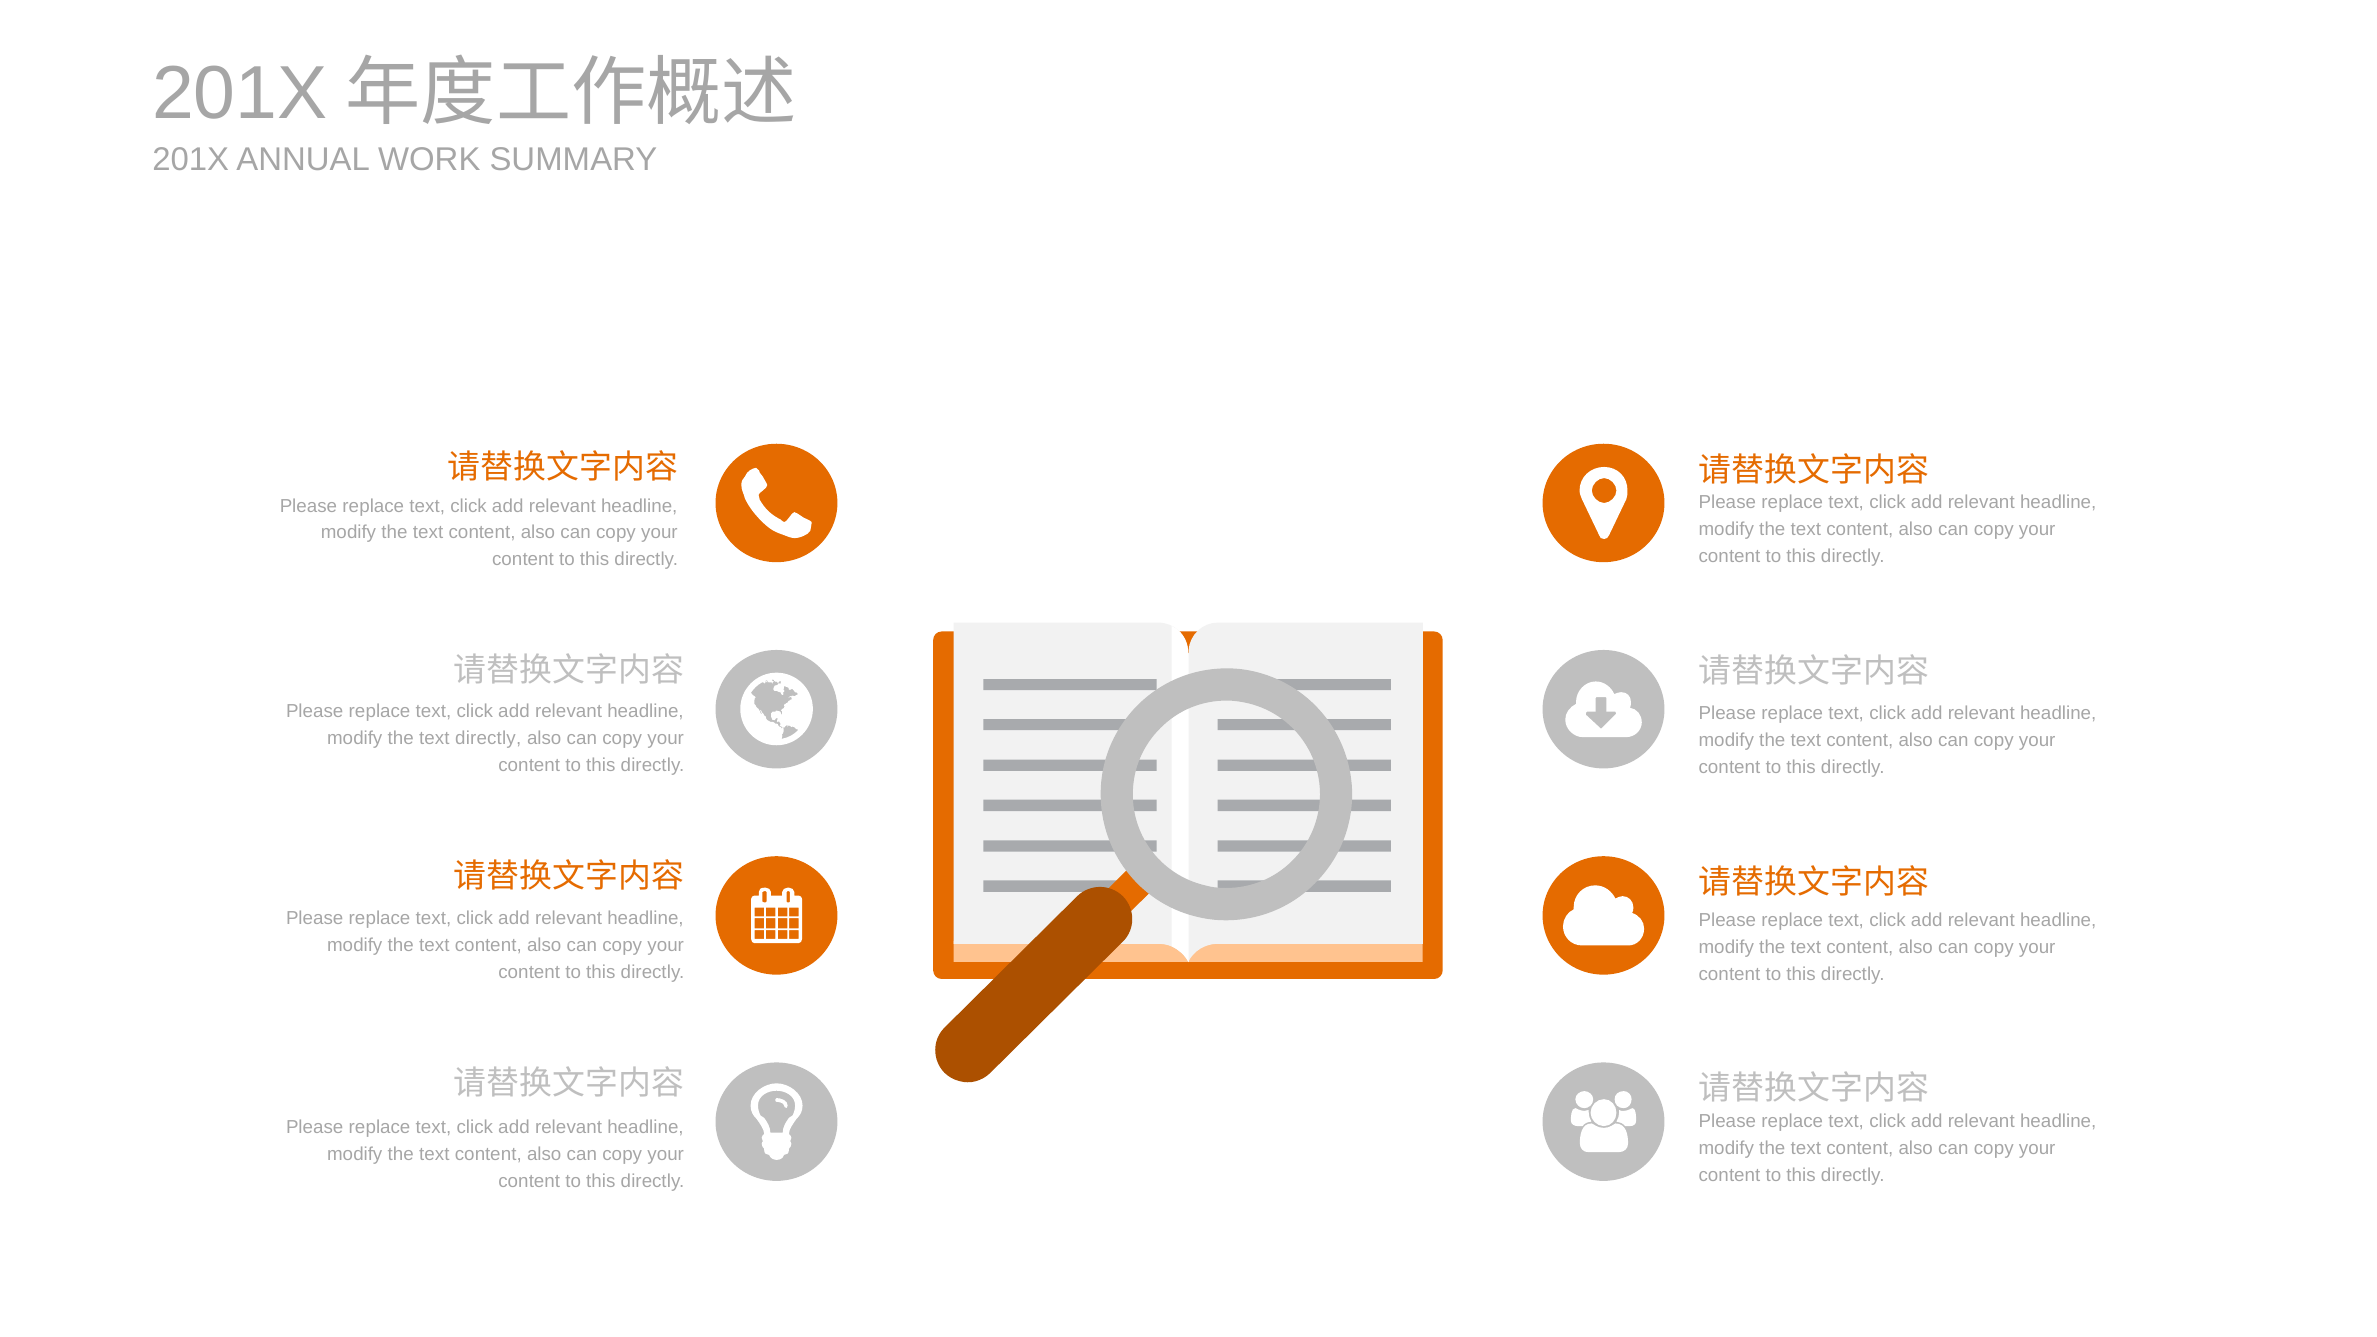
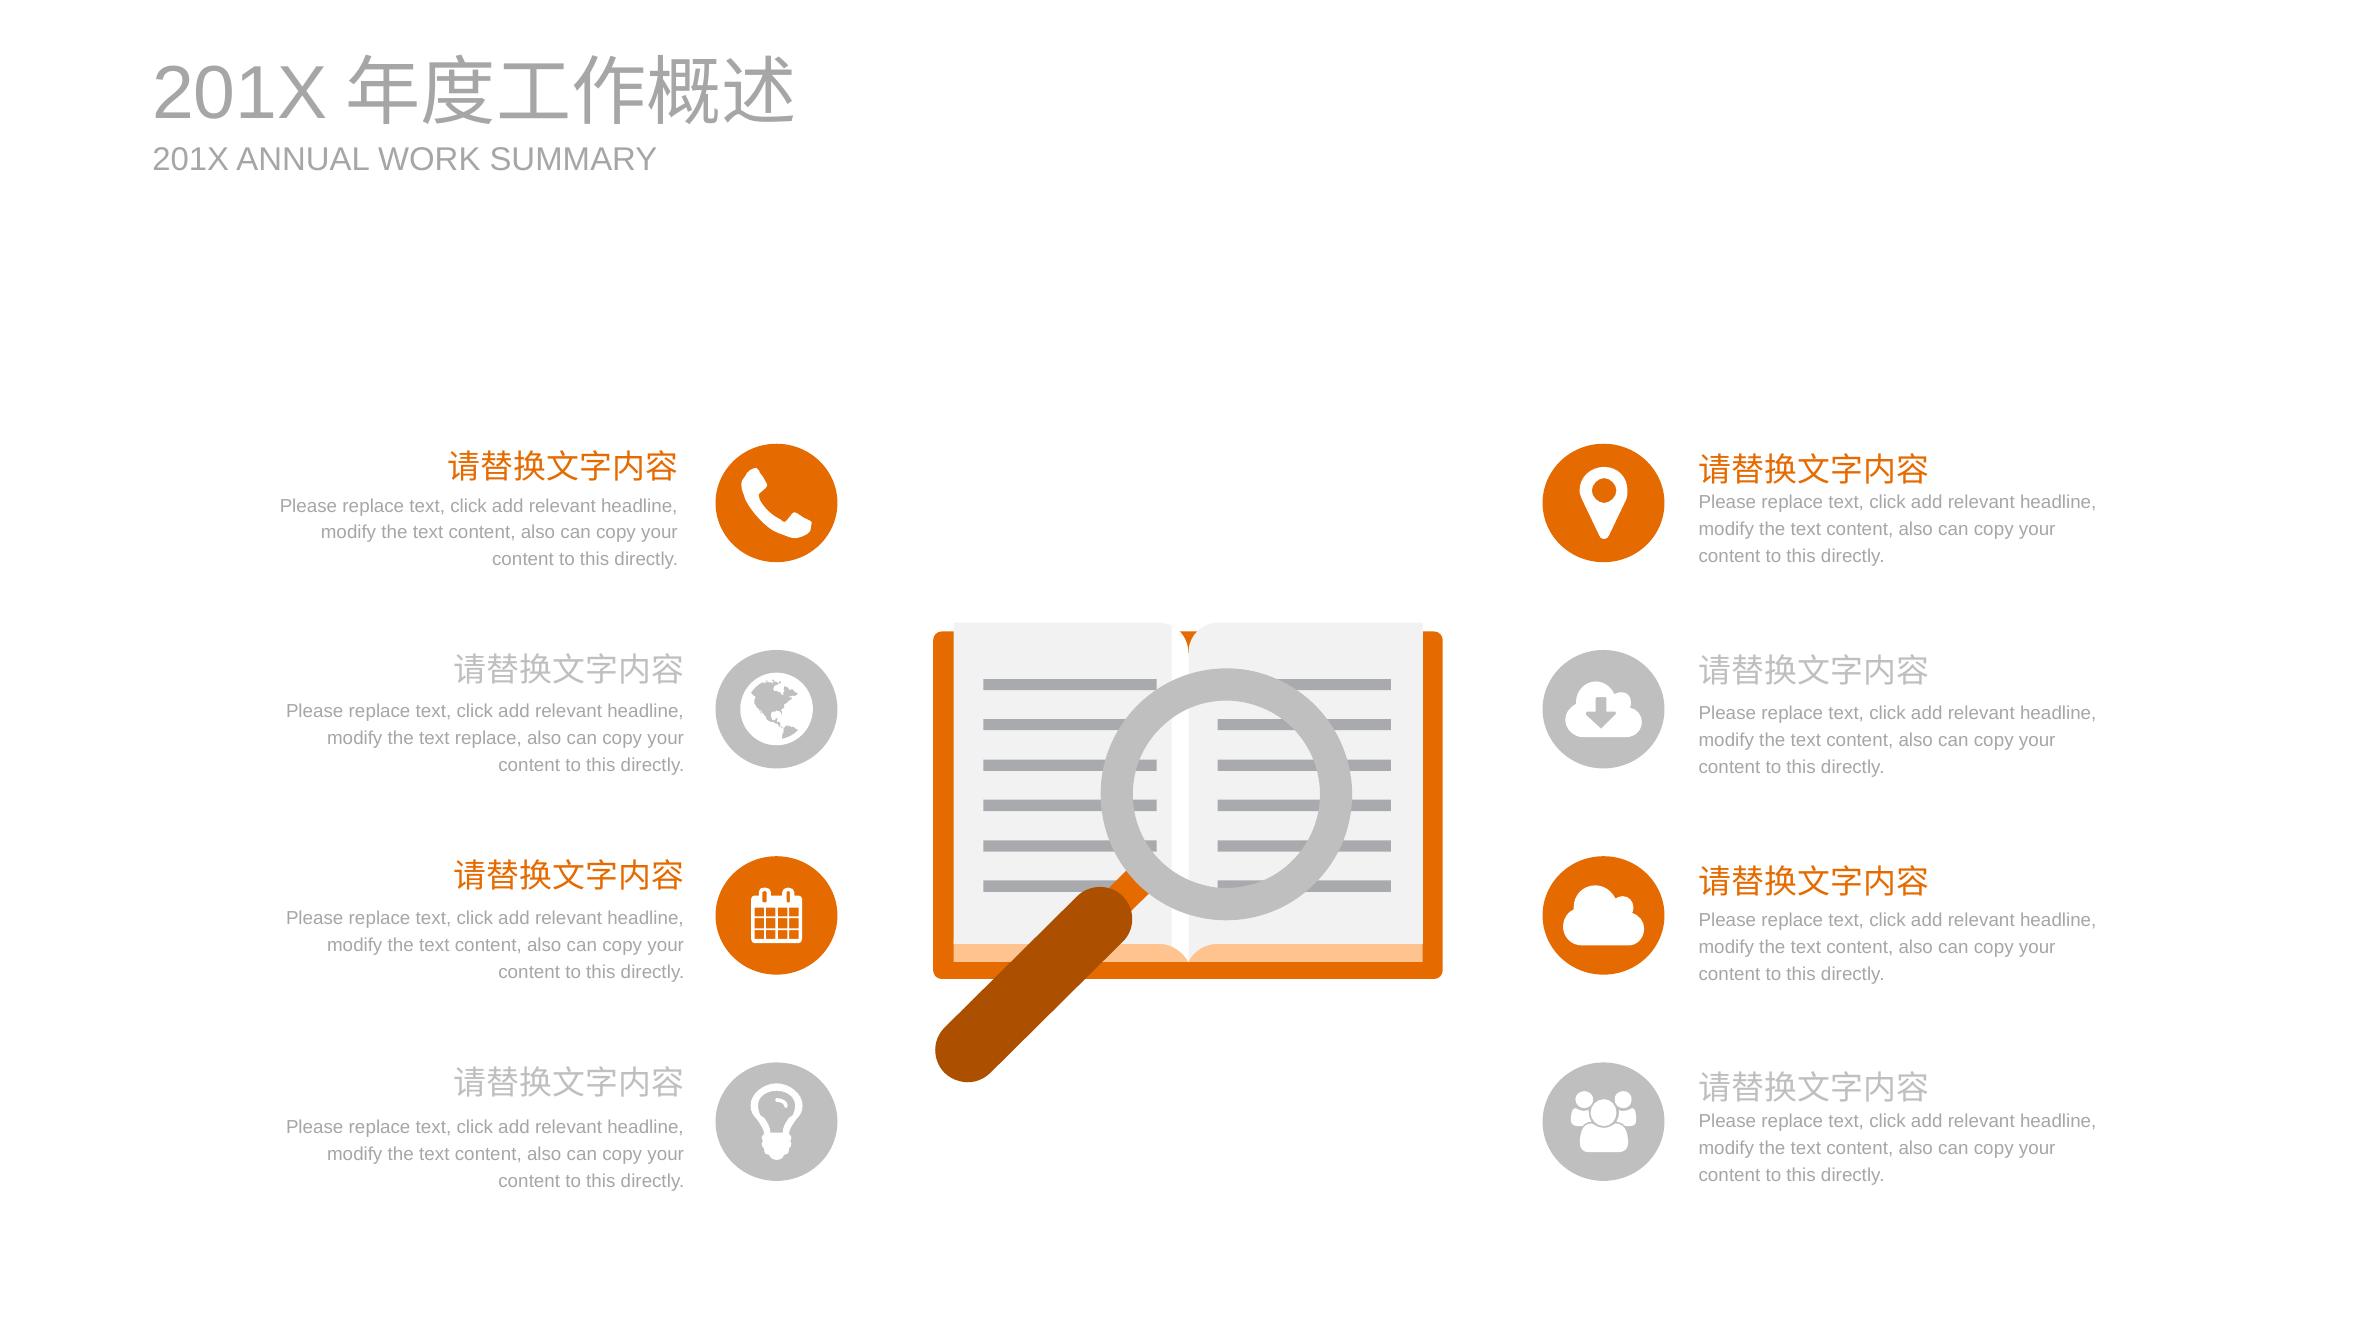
text directly: directly -> replace (488, 738)
